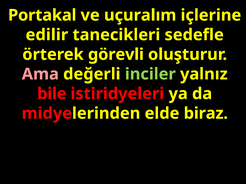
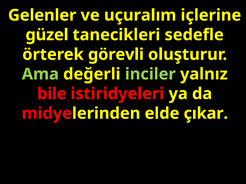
Portakal: Portakal -> Gelenler (42, 15)
edilir: edilir -> güzel (47, 35)
Ama colour: pink -> light green (40, 74)
biraz: biraz -> çıkar (206, 114)
